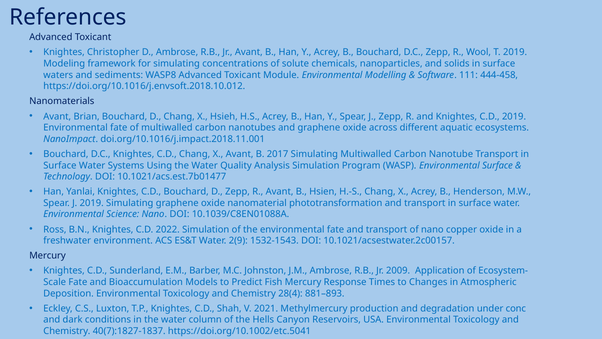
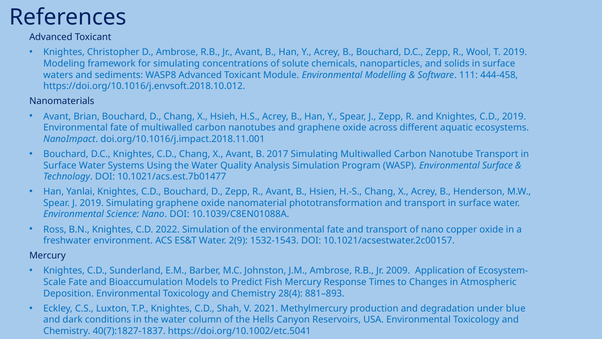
conc: conc -> blue (516, 308)
